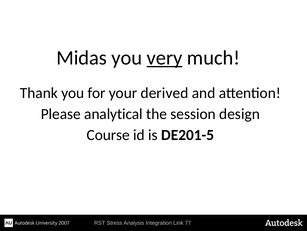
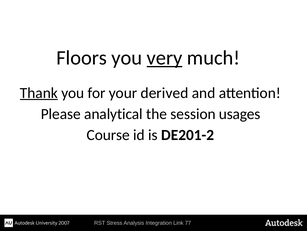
Midas: Midas -> Floors (82, 58)
Thank underline: none -> present (39, 93)
design: design -> usages (240, 114)
DE201-5: DE201-5 -> DE201-2 (188, 135)
